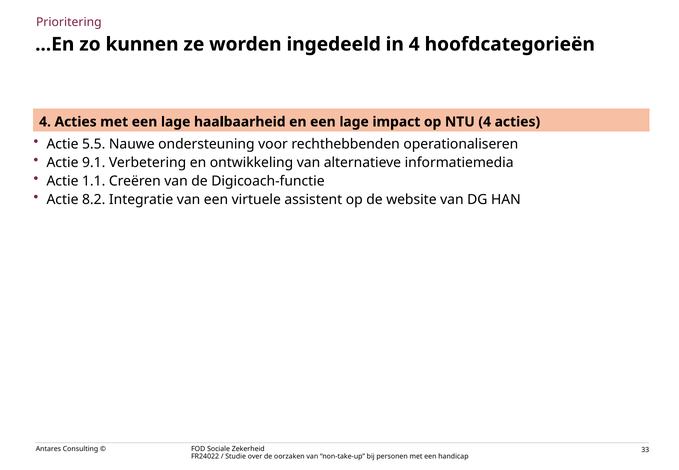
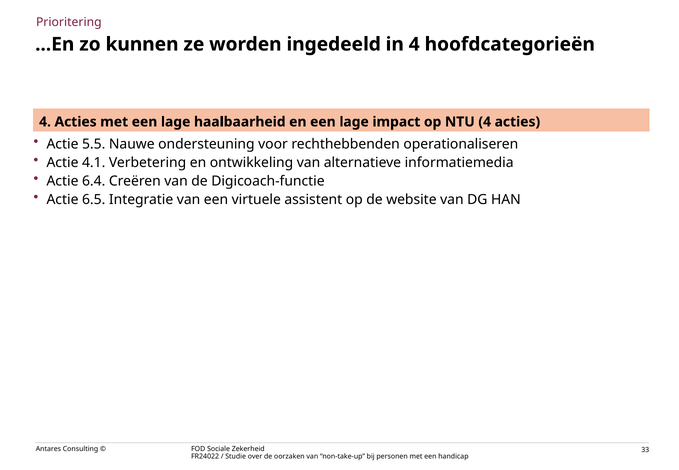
9.1: 9.1 -> 4.1 (94, 163)
1.1: 1.1 -> 6.4 (94, 181)
8.2: 8.2 -> 6.5 (94, 199)
